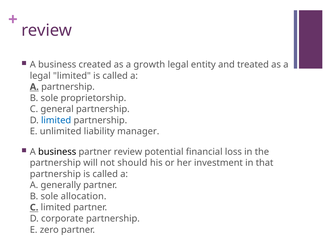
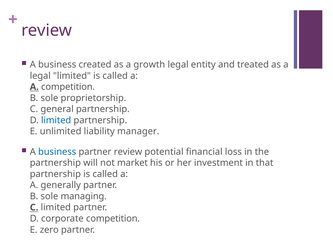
A partnership: partnership -> competition (68, 87)
business colour: black -> blue (57, 152)
should: should -> market (132, 163)
allocation: allocation -> managing (84, 196)
corporate partnership: partnership -> competition (113, 218)
